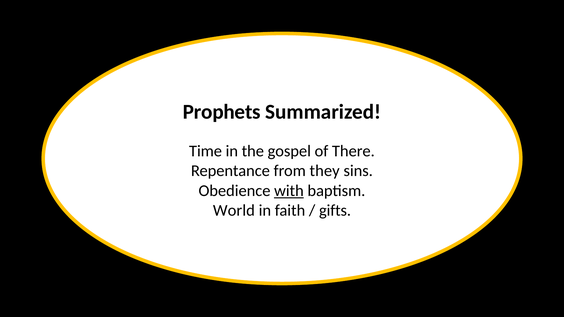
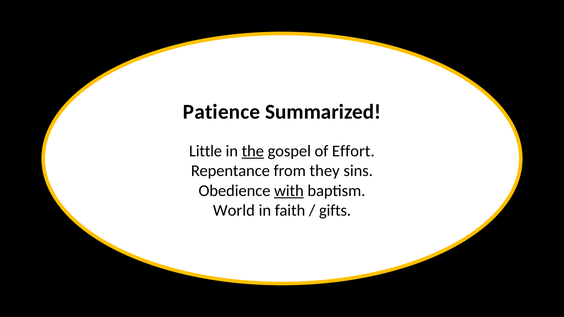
Prophets: Prophets -> Patience (222, 112)
Time: Time -> Little (206, 151)
the underline: none -> present (253, 151)
There: There -> Effort (353, 151)
